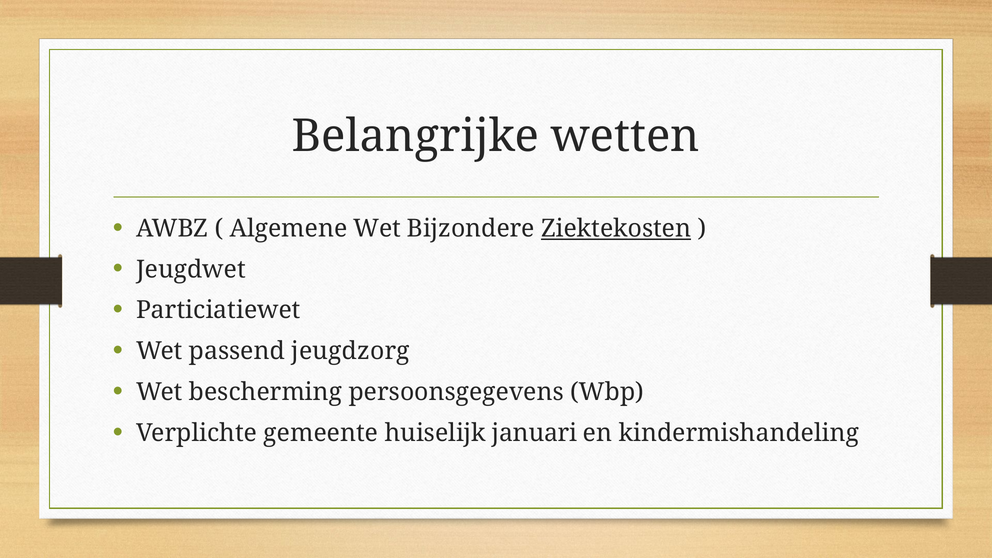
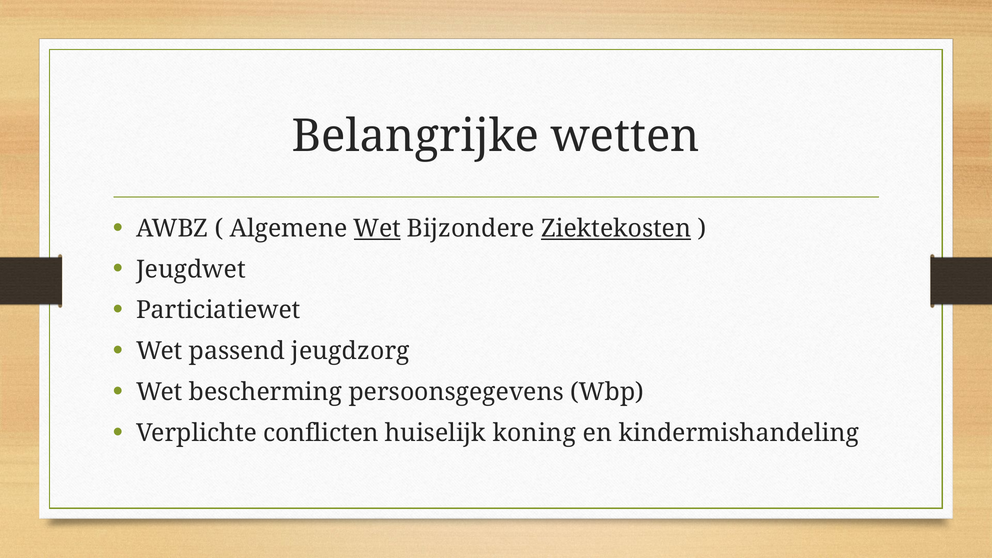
Wet underline: none -> present (377, 228)
gemeente: gemeente -> conflicten (321, 433)
januari: januari -> koning (534, 433)
